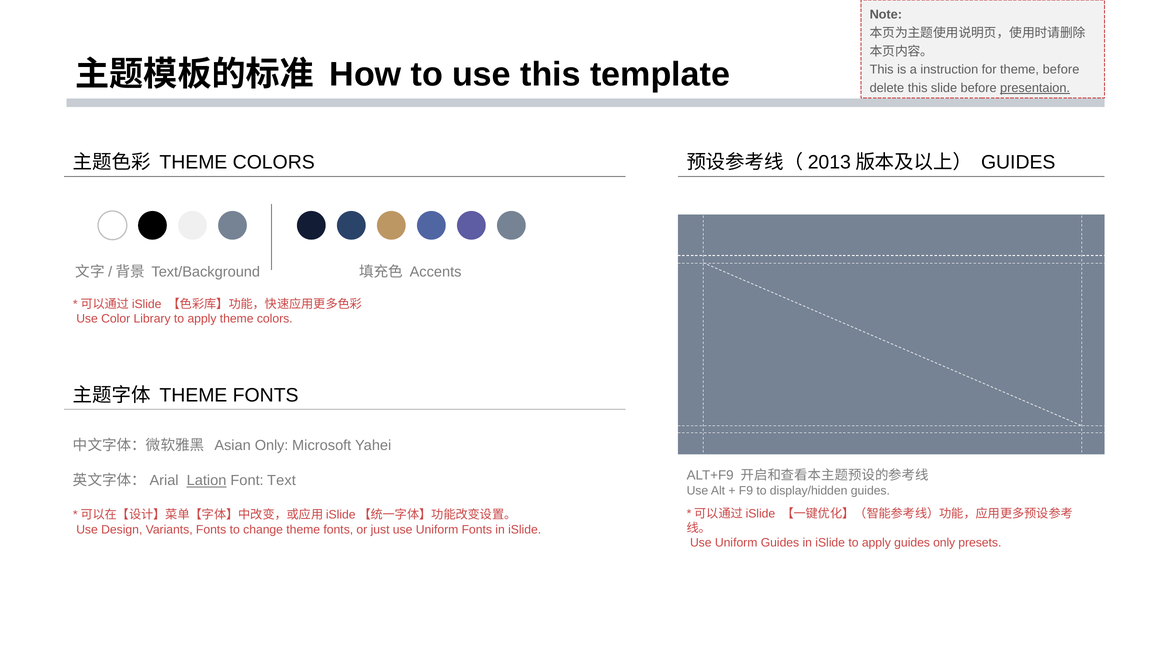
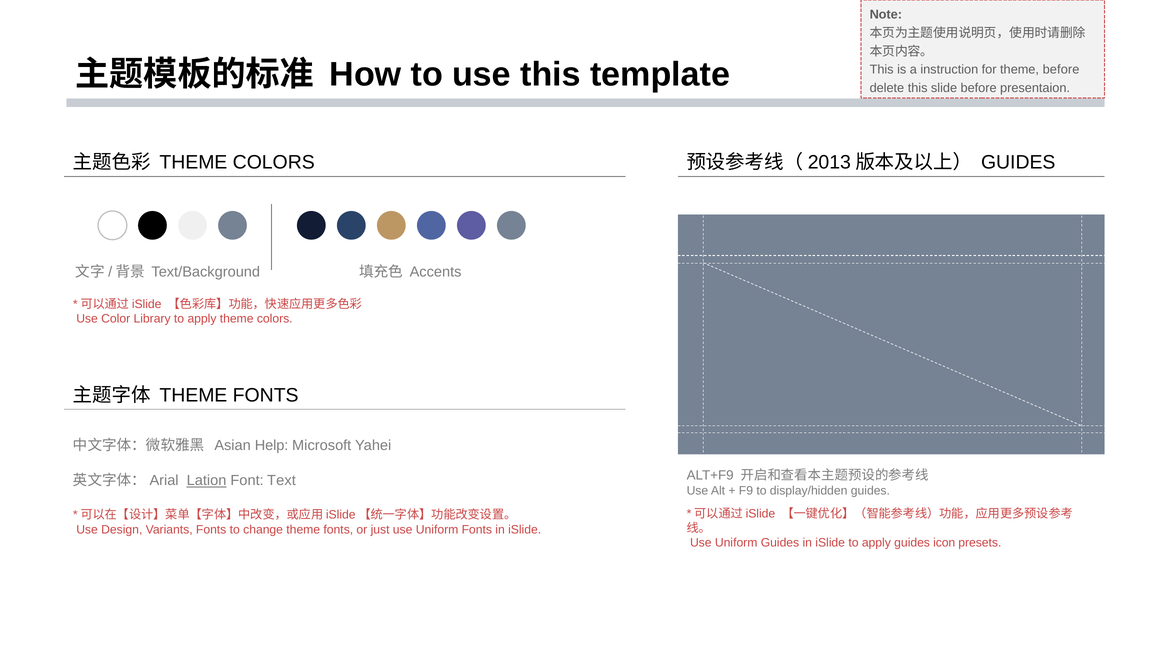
presentaion underline: present -> none (1035, 88)
Asian Only: Only -> Help (272, 446)
guides only: only -> icon (944, 543)
